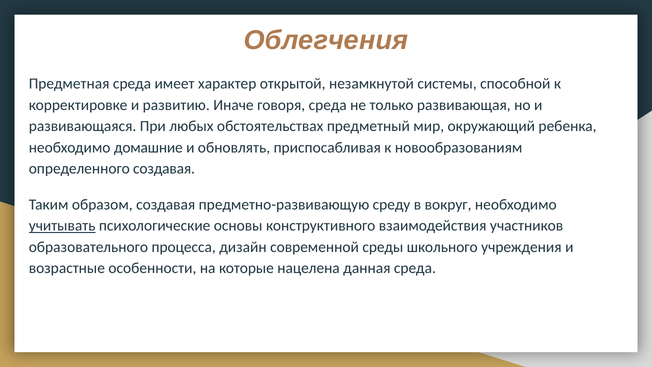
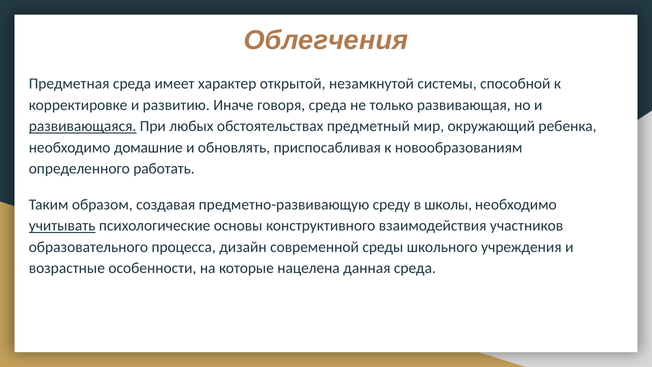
развивающаяся underline: none -> present (83, 126)
определенного создавая: создавая -> работать (164, 169)
вокруг: вокруг -> школы (448, 204)
